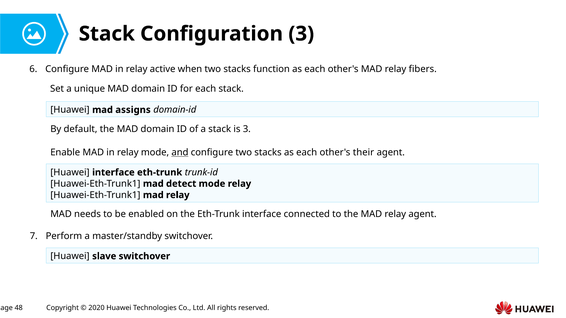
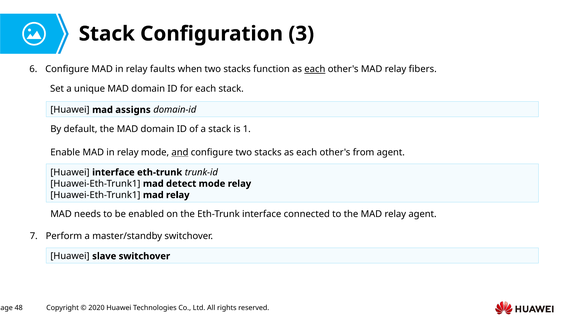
active: active -> faults (163, 69)
each underline: none -> present (315, 69)
is 3: 3 -> 1 (247, 129)
their: their -> from (364, 153)
